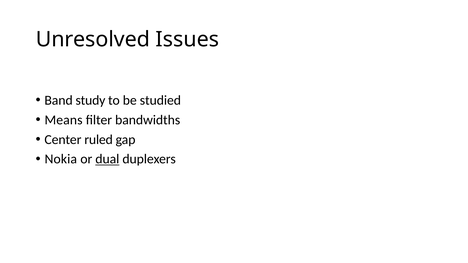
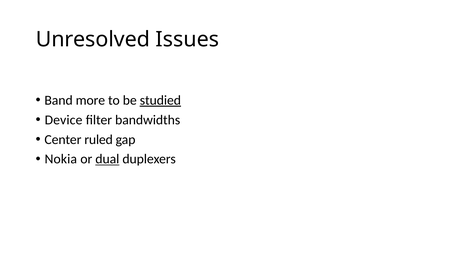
study: study -> more (90, 100)
studied underline: none -> present (160, 100)
Means: Means -> Device (64, 120)
